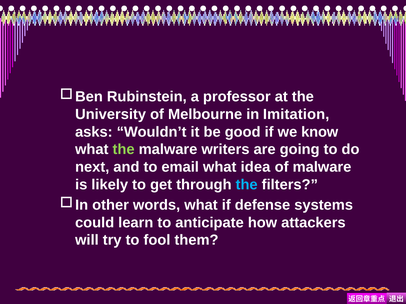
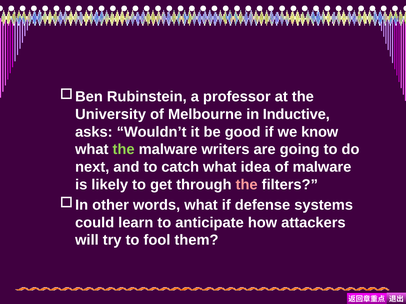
Imitation: Imitation -> Inductive (296, 114)
email: email -> catch (180, 167)
the colour: light blue -> pink (247, 185)
